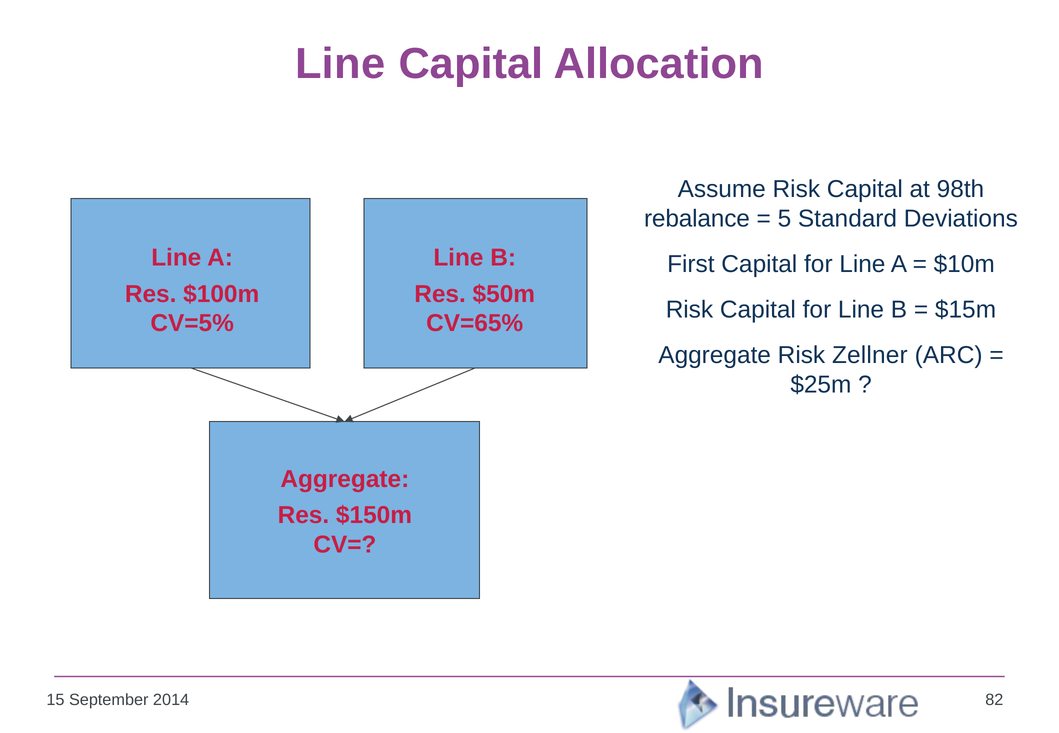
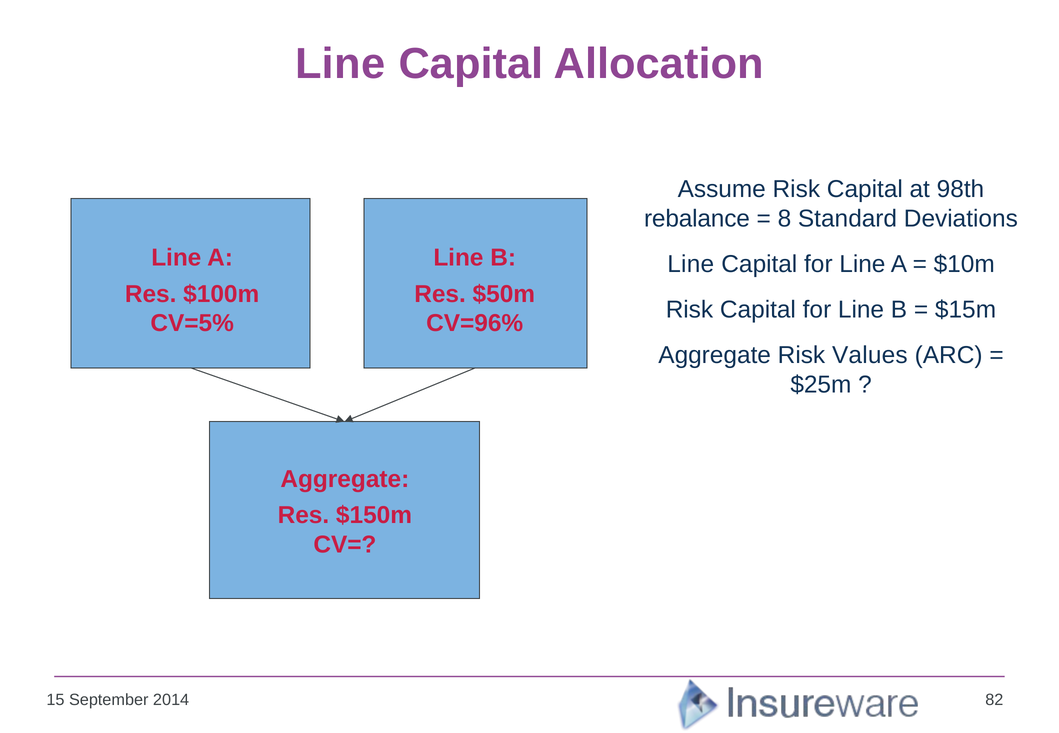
5: 5 -> 8 (784, 219)
First: First -> Line (691, 264)
CV=65%: CV=65% -> CV=96% (475, 323)
Zellner: Zellner -> Values (870, 355)
